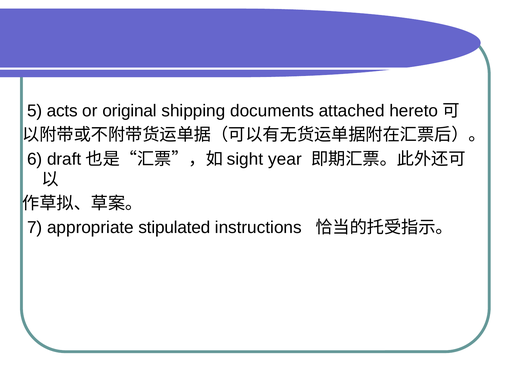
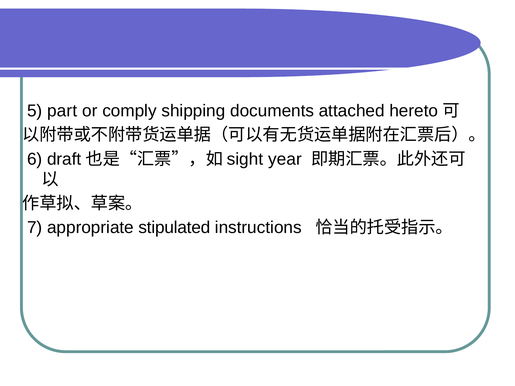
acts: acts -> part (62, 111)
original: original -> comply (130, 111)
